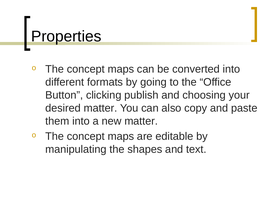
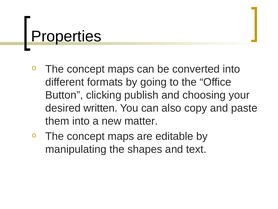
desired matter: matter -> written (100, 108)
